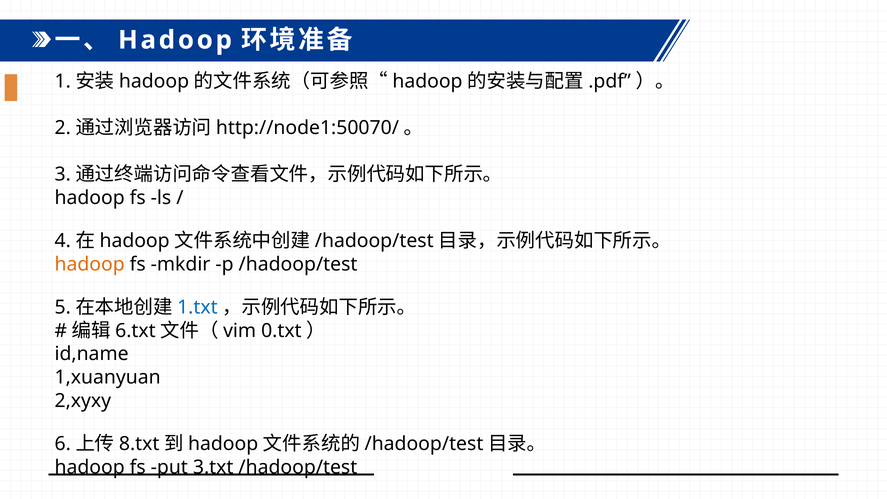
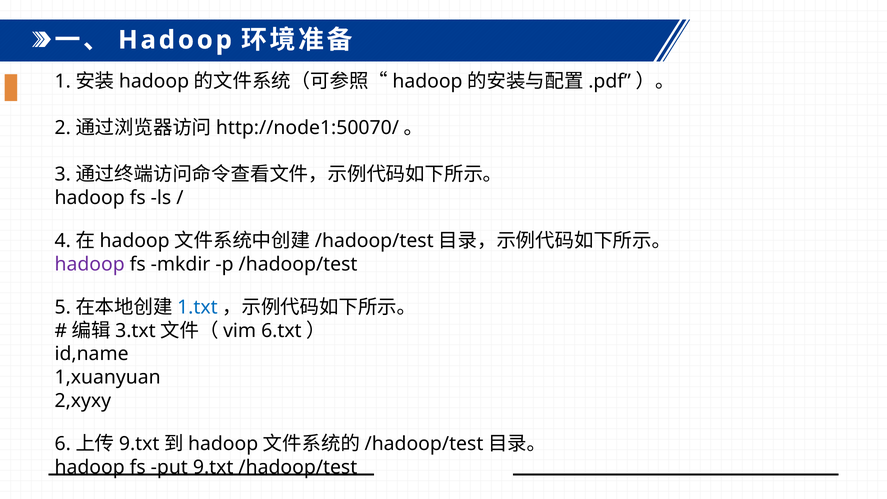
hadoop colour: orange -> purple (90, 264)
6.txt: 6.txt -> 3.txt (135, 331)
0.txt: 0.txt -> 6.txt (281, 331)
8.txt: 8.txt -> 9.txt (139, 444)
put 3.txt: 3.txt -> 9.txt (213, 467)
